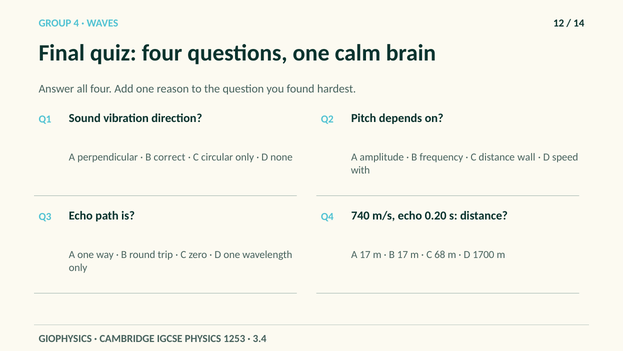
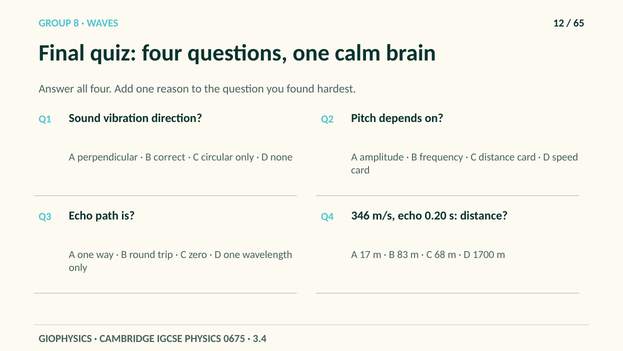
4: 4 -> 8 (76, 23)
14: 14 -> 65 (579, 23)
distance wall: wall -> card (527, 157)
with: with -> card (360, 170)
740: 740 -> 346 (360, 215)
B 17: 17 -> 83 (403, 254)
1253: 1253 -> 0675 (234, 338)
